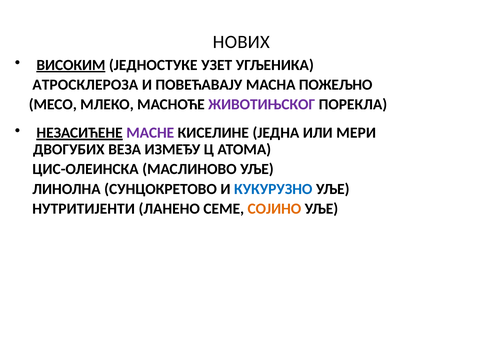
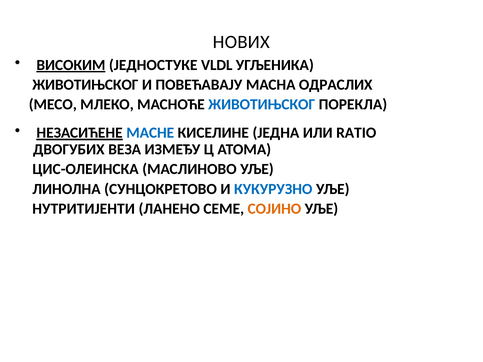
УЗЕТ: УЗЕТ -> VLDL (217, 65)
АТРОСКЛЕРОЗА: АТРОСКЛЕРОЗА -> ЖИВОТИЊСКОГ (85, 85)
ПОЖЕЉНО: ПОЖЕЉНО -> ОДРАСЛИХ (336, 85)
ЖИВОТИЊСКОГ colour: purple -> blue (262, 105)
МАСНЕ colour: purple -> blue (150, 133)
МЕРИ: МЕРИ -> RATIO (356, 133)
